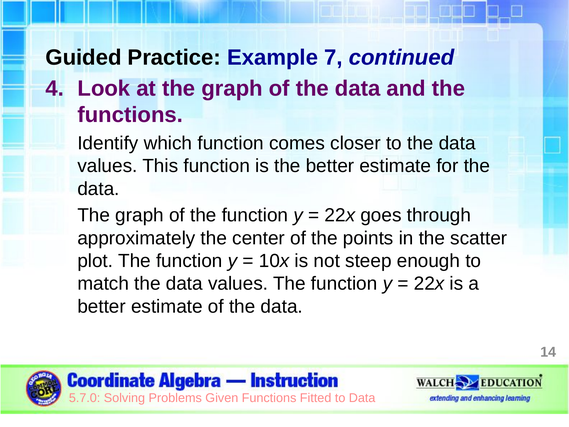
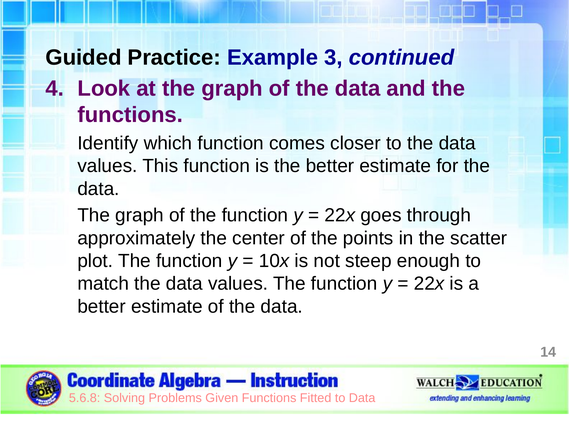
7: 7 -> 3 (333, 57)
5.7.0: 5.7.0 -> 5.6.8 (85, 398)
